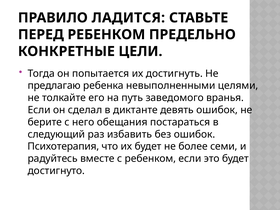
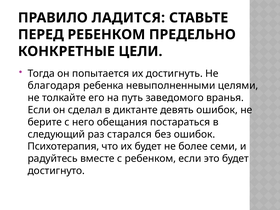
предлагаю: предлагаю -> благодаря (54, 86)
избавить: избавить -> старался (129, 134)
